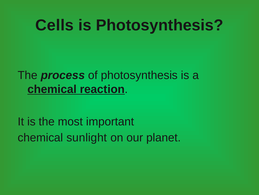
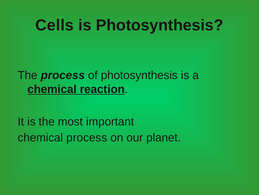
chemical sunlight: sunlight -> process (87, 137)
